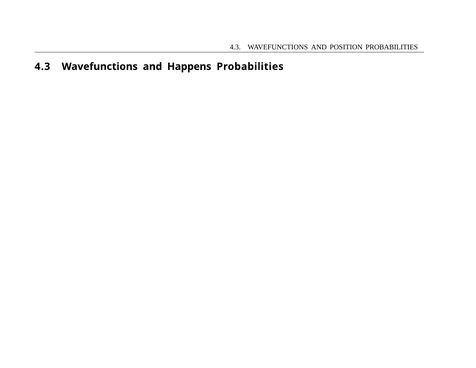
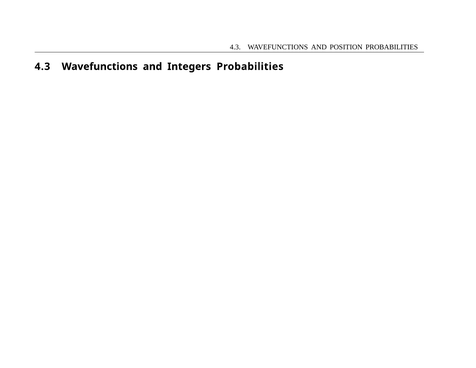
Happens: Happens -> Integers (189, 67)
